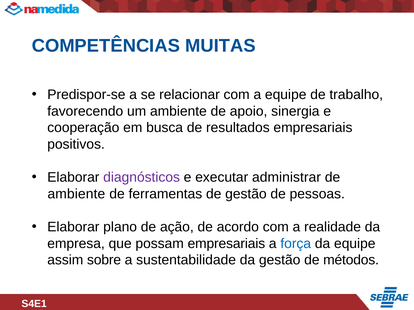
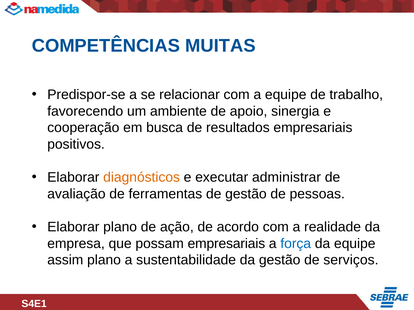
diagnósticos colour: purple -> orange (142, 178)
ambiente: ambiente -> avaliação (76, 194)
assim sobre: sobre -> plano (104, 260)
métodos: métodos -> serviços (351, 260)
